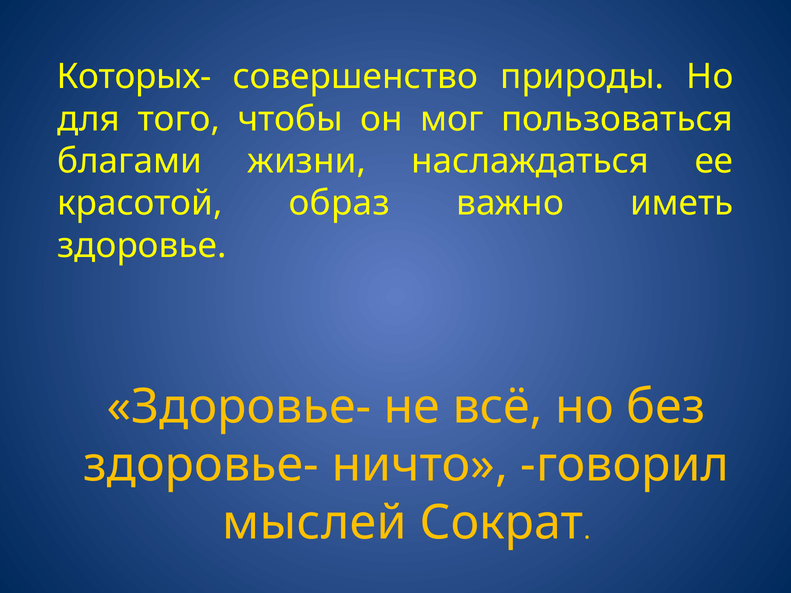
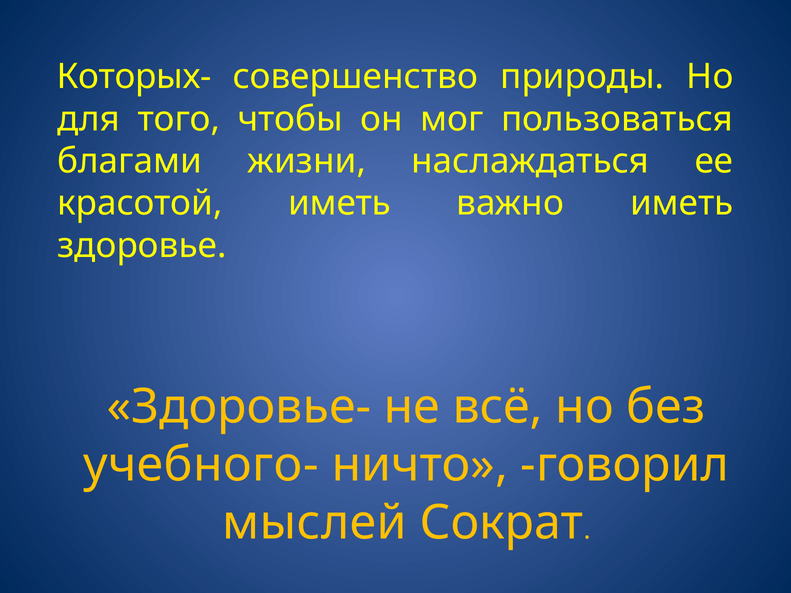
красотой образ: образ -> иметь (340, 203)
здоровье-: здоровье- -> учебного- (201, 465)
